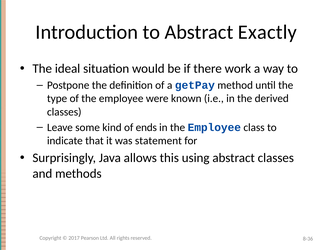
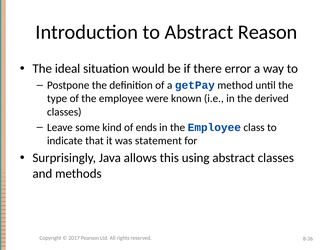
Exactly: Exactly -> Reason (268, 32)
work: work -> error (238, 69)
